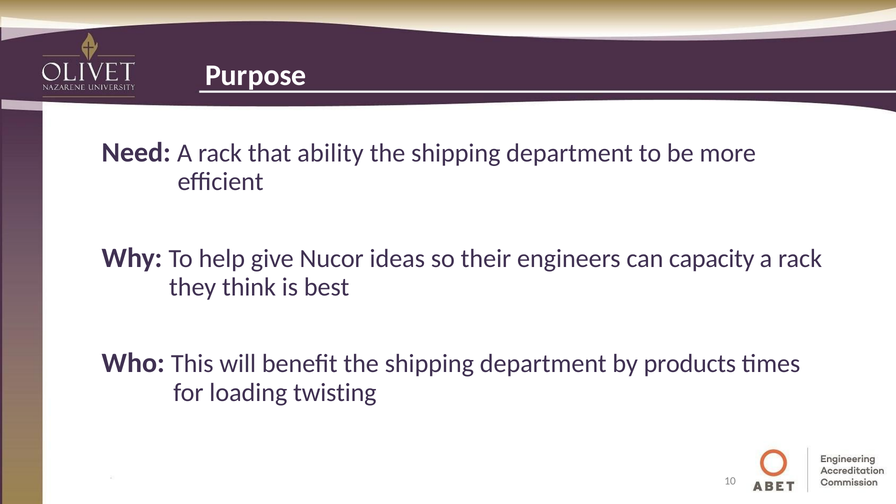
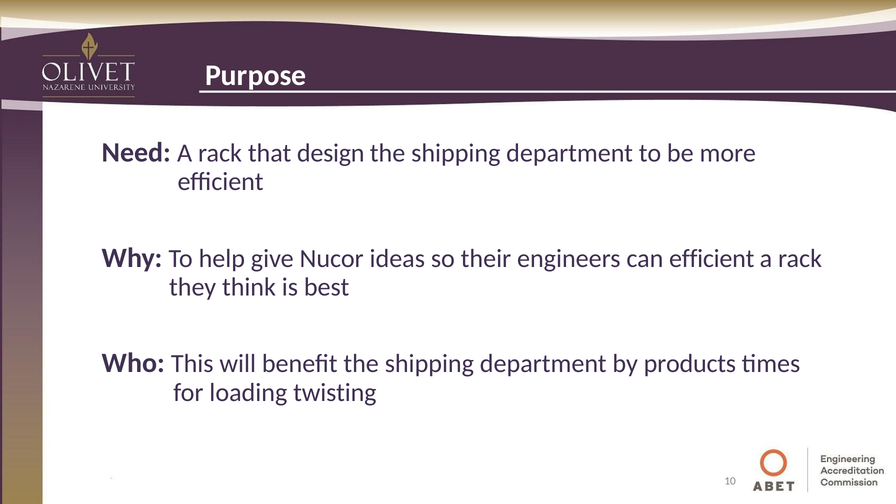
ability: ability -> design (331, 153)
can capacity: capacity -> efficient (712, 258)
